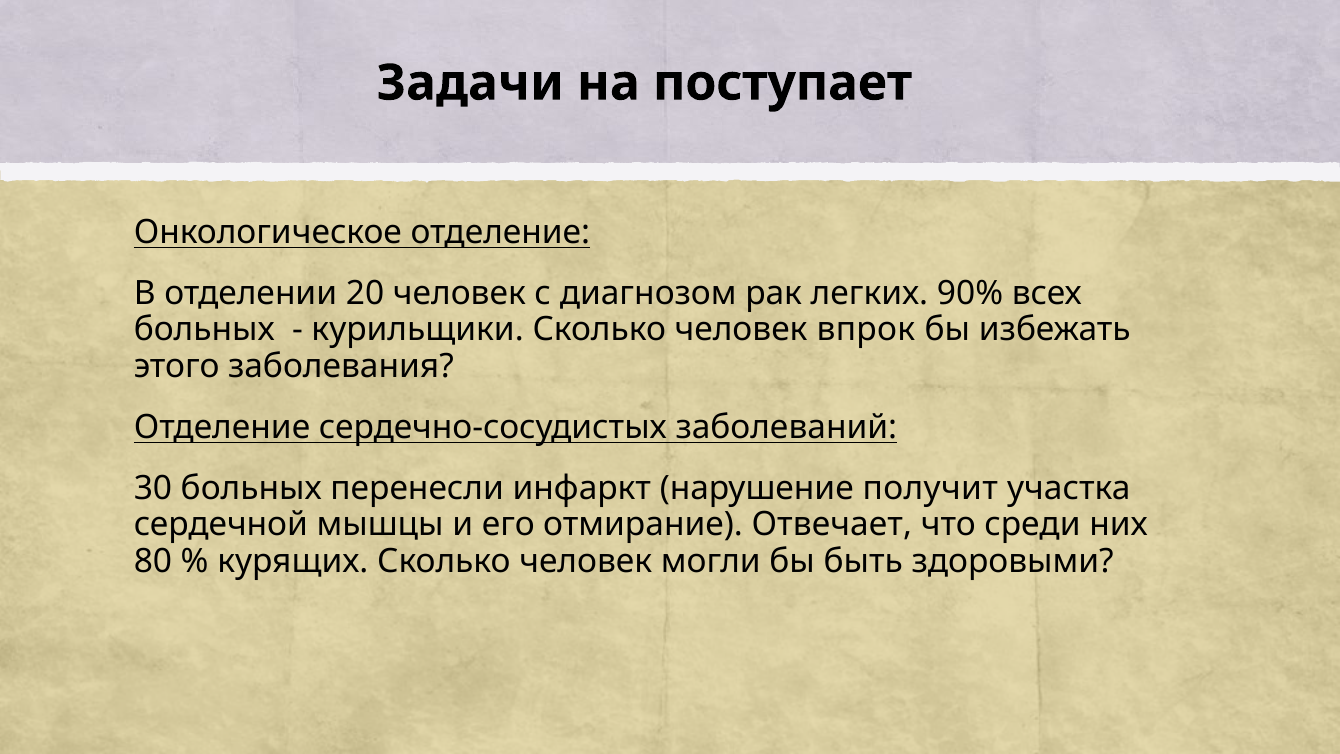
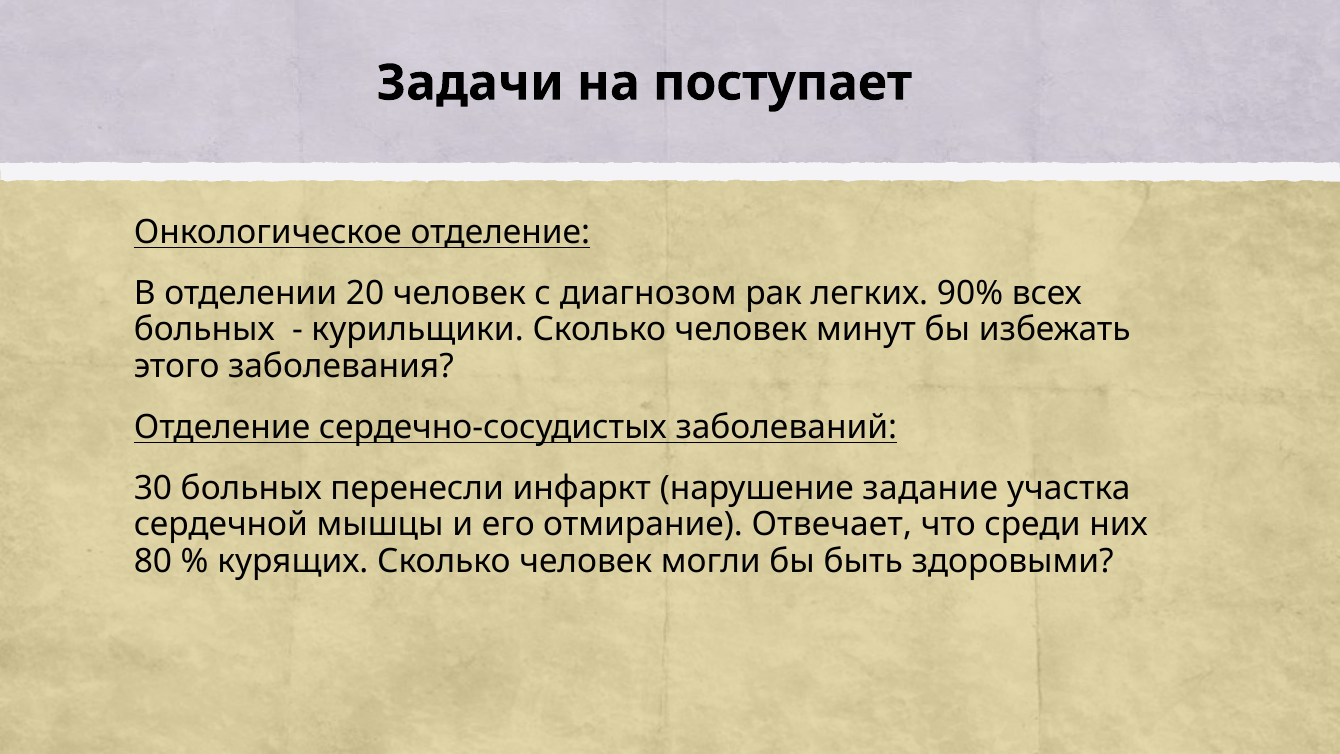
впрок: впрок -> минут (866, 330)
получит: получит -> задание (930, 489)
